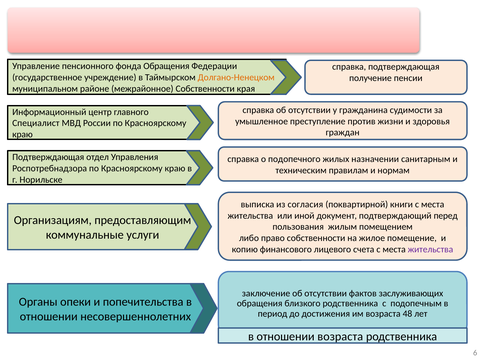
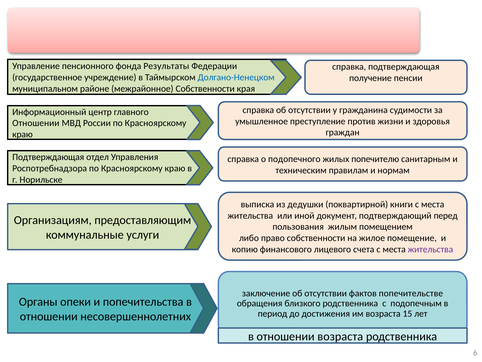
фонда Обращения: Обращения -> Результаты (166, 66)
Долгано-Ненецком colour: orange -> blue (236, 77)
Специалист: Специалист -> Отношении (36, 123)
назначении: назначении -> попечителю (375, 159)
согласия: согласия -> дедушки (305, 204)
заслуживающих: заслуживающих -> попечительстве (411, 293)
48: 48 -> 15 (407, 313)
